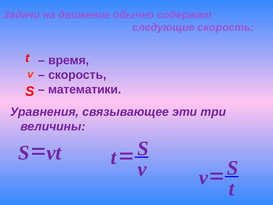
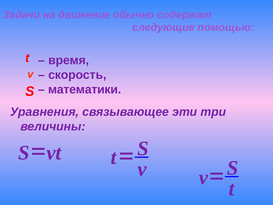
следующие скорость: скорость -> помощью (226, 27)
